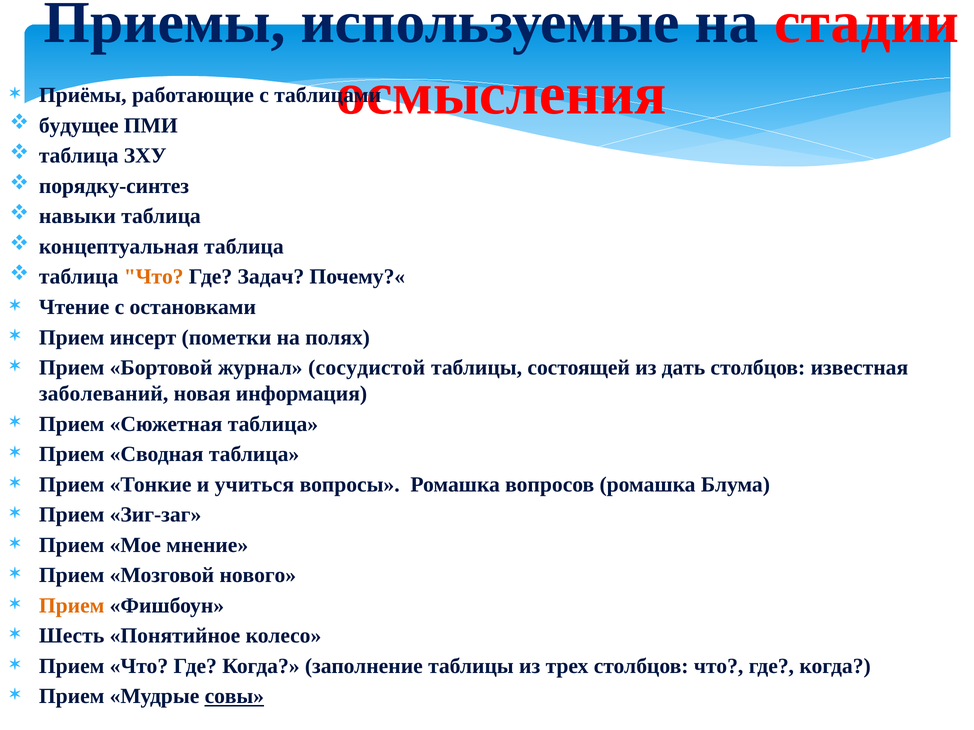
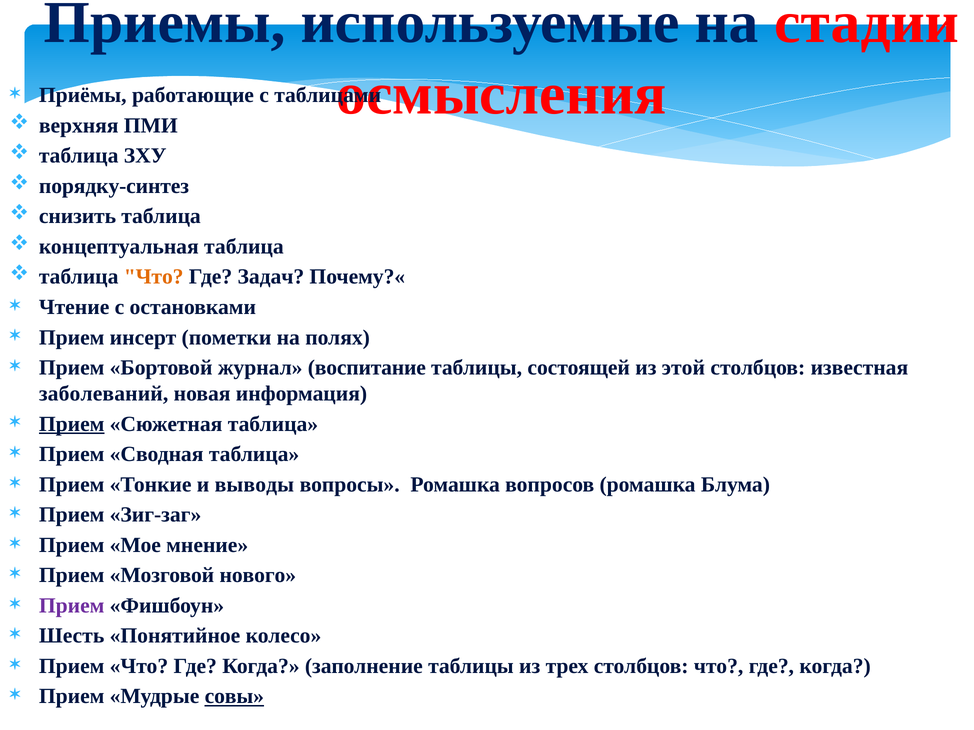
будущее: будущее -> верхняя (79, 126)
навыки: навыки -> снизить (78, 216)
сосудистой: сосудистой -> воспитание (367, 368)
дать: дать -> этой (683, 368)
Прием underline: none -> present (72, 424)
учиться: учиться -> выводы (254, 485)
Прием colour: orange -> purple (72, 606)
